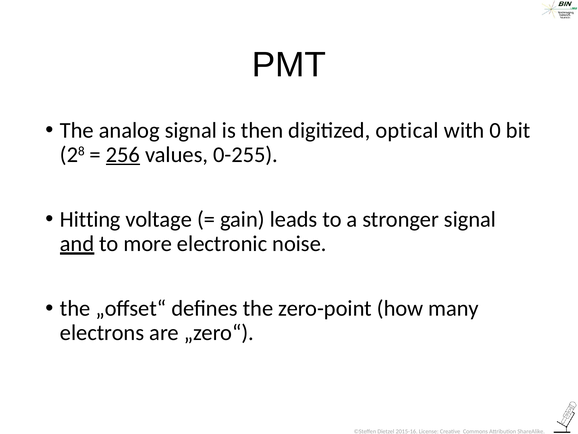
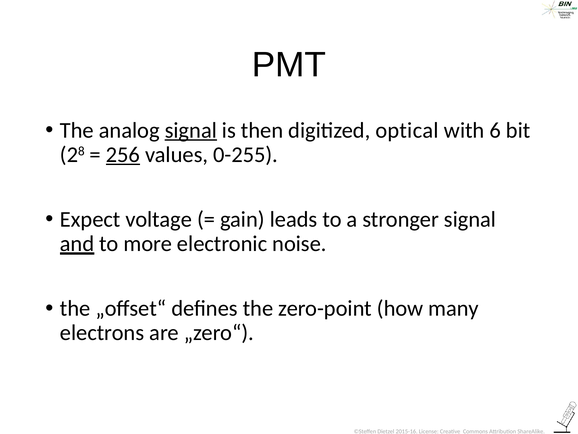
signal underline: none -> present (191, 130)
0: 0 -> 6 (495, 130)
Hitting: Hitting -> Expect (90, 219)
